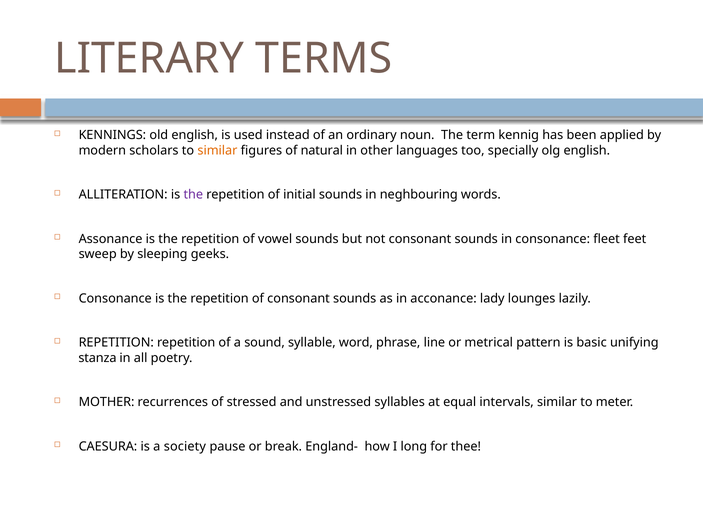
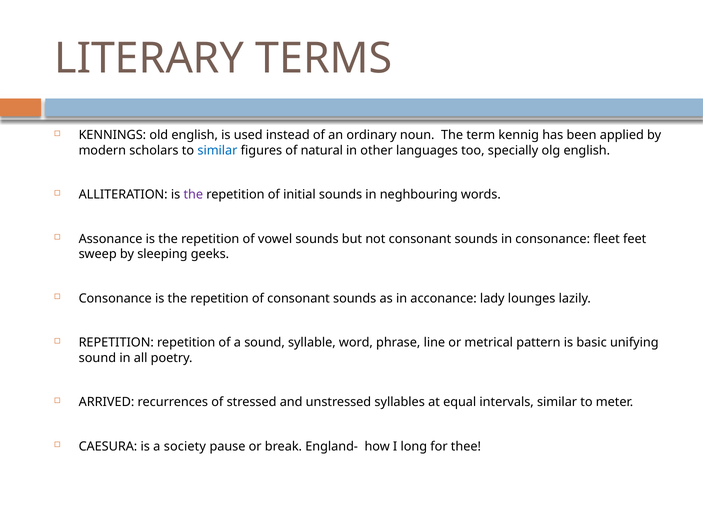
similar colour: orange -> blue (217, 150)
stanza: stanza -> sound (97, 357)
MOTHER: MOTHER -> ARRIVED (106, 402)
